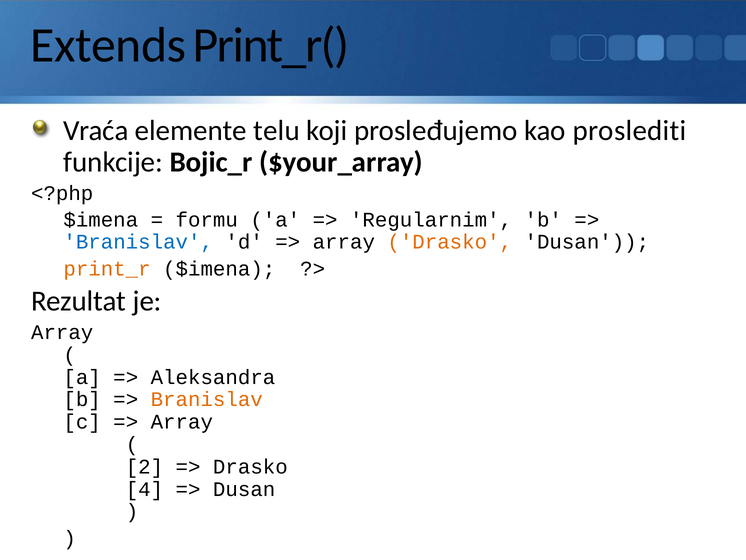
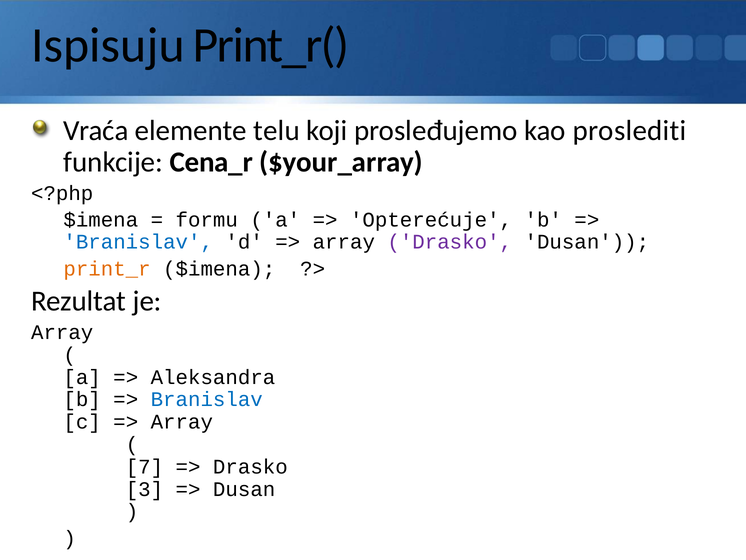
Extends: Extends -> Ispisuju (108, 45)
Bojic_r: Bojic_r -> Cena_r (211, 162)
Regularnim: Regularnim -> Opterećuje (431, 220)
Drasko colour: orange -> purple (450, 242)
Branislav colour: orange -> blue (207, 399)
2: 2 -> 7 (144, 466)
4: 4 -> 3 (144, 489)
